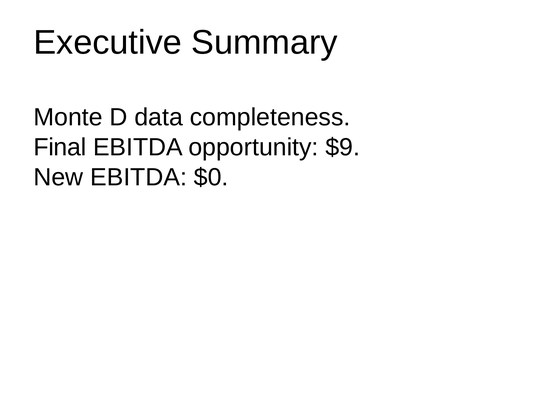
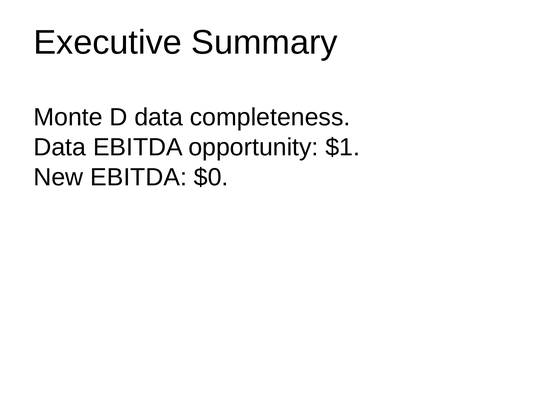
Final: Final -> Data (60, 147)
$9: $9 -> $1 (343, 147)
